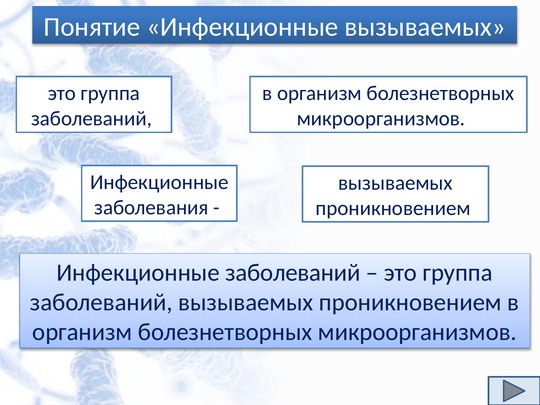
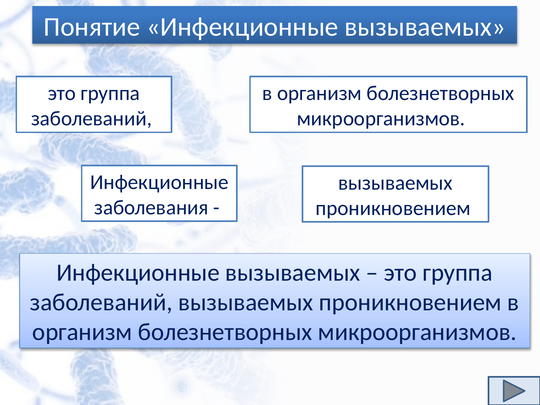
заболеваний: заболеваний -> вызываемых (293, 273)
